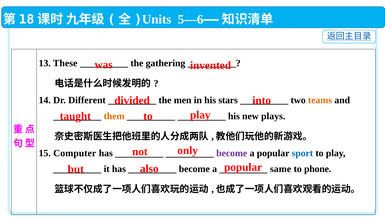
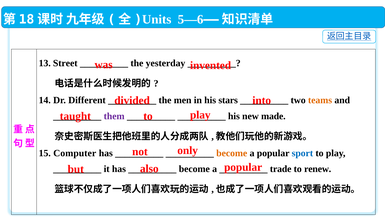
These: These -> Street (65, 63)
gathering: gathering -> yesterday (166, 63)
them colour: orange -> purple (114, 116)
plays: plays -> made (273, 116)
become colour: purple -> orange (232, 153)
same: same -> trade (281, 169)
phone: phone -> renew (318, 169)
